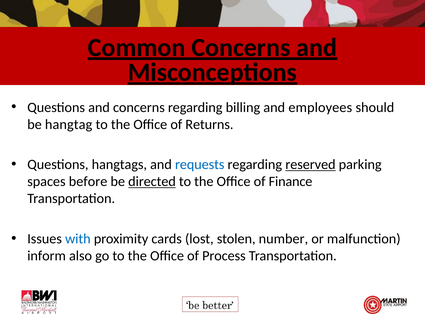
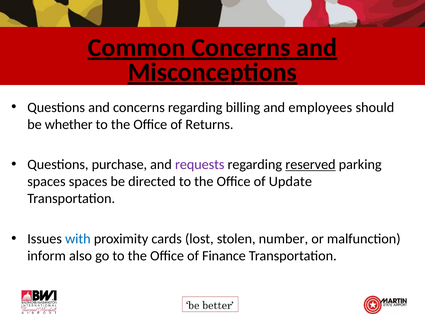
hangtag: hangtag -> whether (69, 124)
hangtags: hangtags -> purchase (119, 164)
requests colour: blue -> purple (200, 164)
spaces before: before -> spaces (88, 181)
directed underline: present -> none (152, 181)
Finance: Finance -> Update (290, 181)
Process: Process -> Finance (224, 255)
